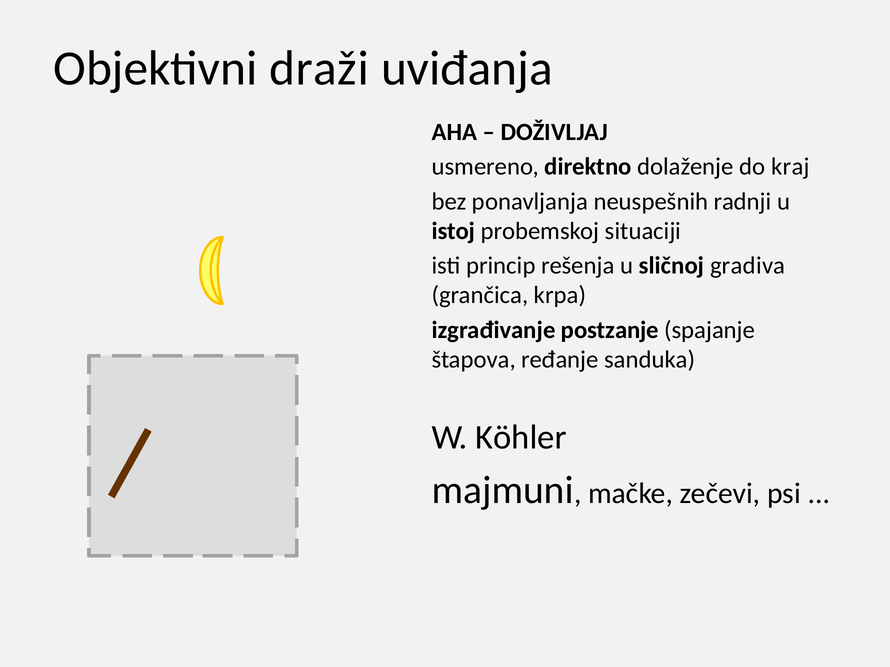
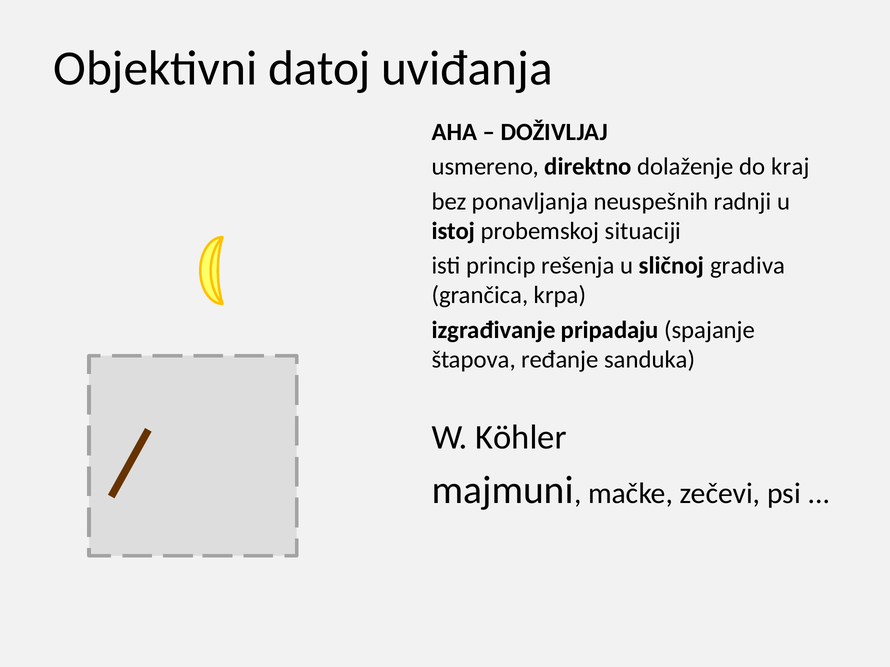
draži: draži -> datoj (319, 69)
postzanje: postzanje -> pripadaju (610, 330)
